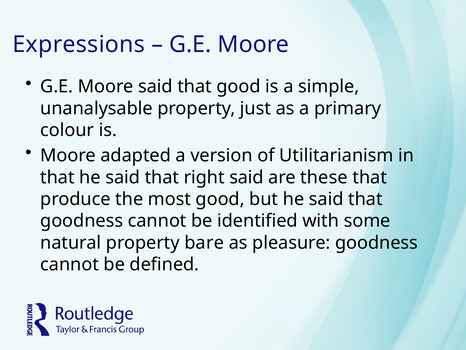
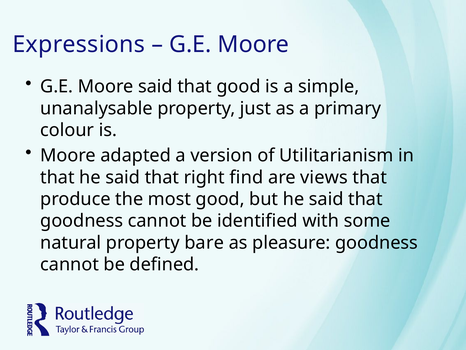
right said: said -> find (246, 177)
these: these -> views (324, 177)
